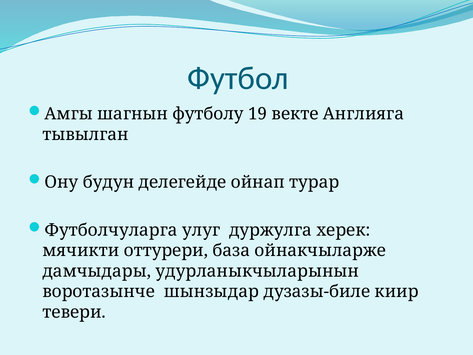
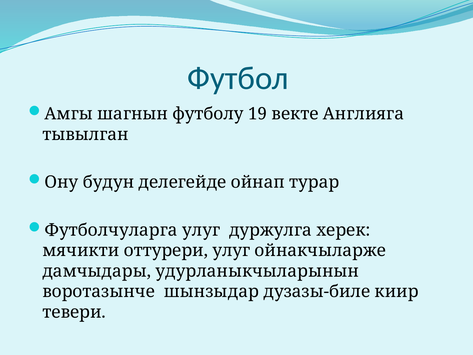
оттурери база: база -> улуг (231, 250)
